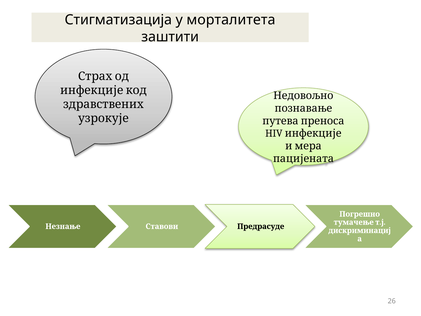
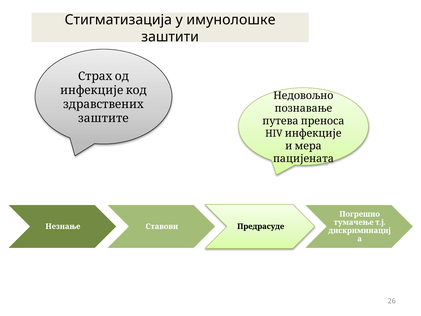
морталитета: морталитета -> имунолошке (231, 20)
узрокује: узрокује -> заштите (103, 118)
